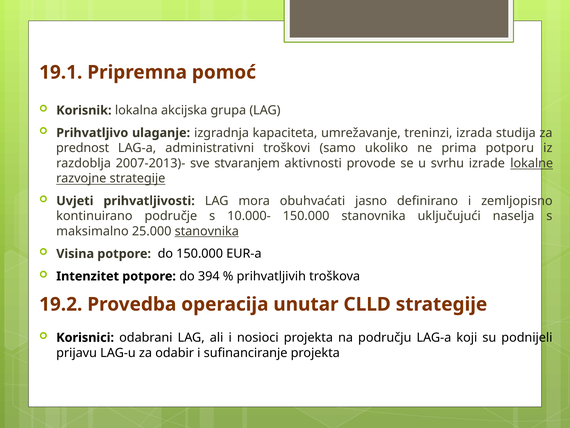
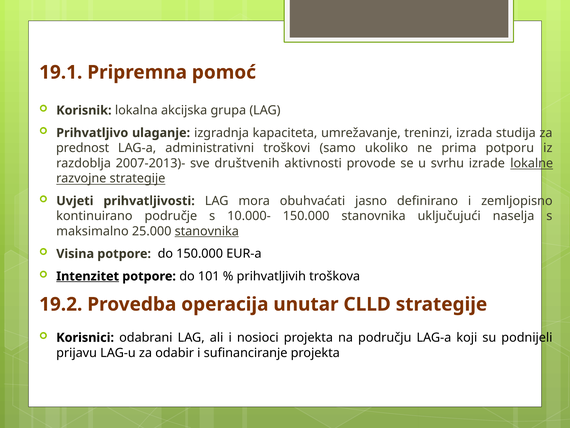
stvaranjem: stvaranjem -> društvenih (247, 163)
Intenzitet underline: none -> present (88, 276)
394: 394 -> 101 (209, 276)
